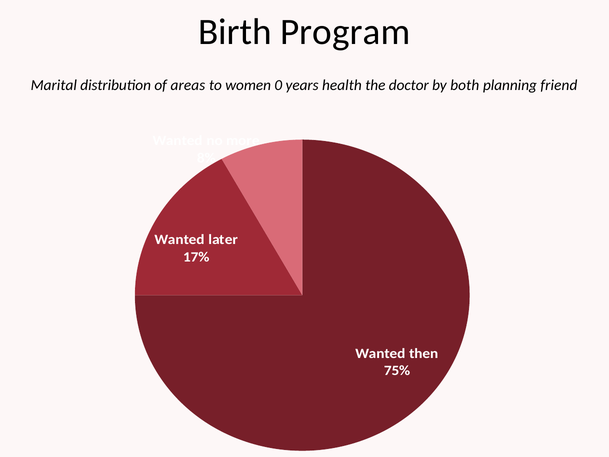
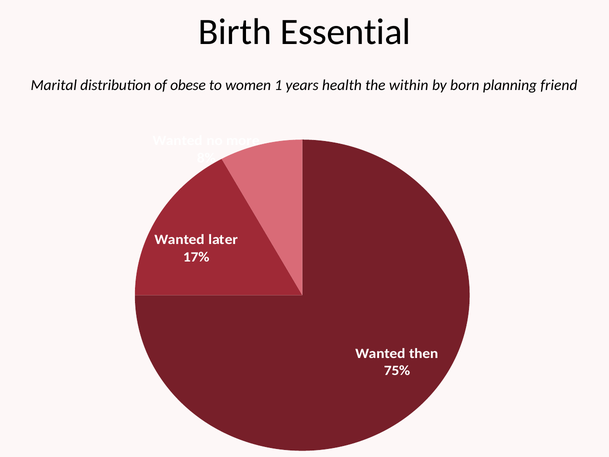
Program: Program -> Essential (345, 32)
areas: areas -> obese (188, 85)
0: 0 -> 1 (278, 85)
doctor: doctor -> within (409, 85)
both: both -> born (465, 85)
